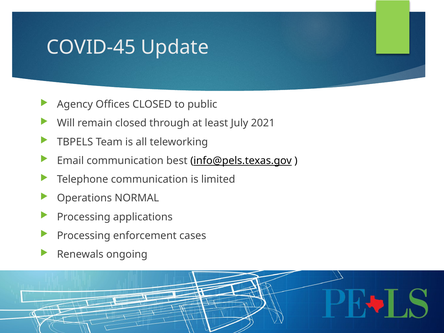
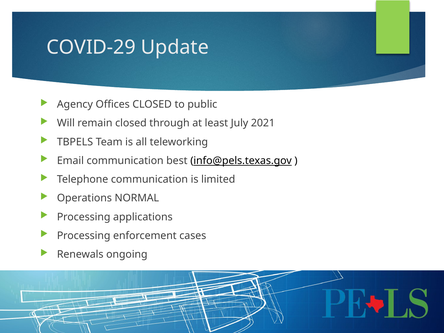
COVID-45: COVID-45 -> COVID-29 (91, 47)
